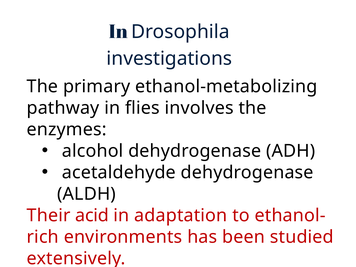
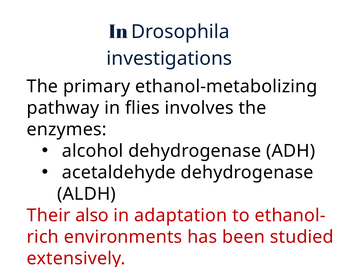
acid: acid -> also (92, 216)
